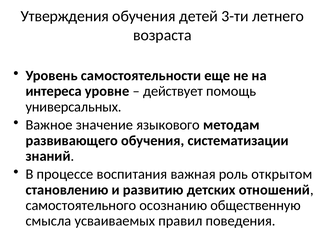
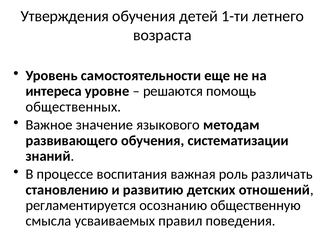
3-ти: 3-ти -> 1-ти (235, 16)
действует: действует -> решаются (173, 91)
универсальных: универсальных -> общественных (73, 107)
открытом: открытом -> различать (282, 174)
самостоятельного: самостоятельного -> регламентируется (81, 205)
